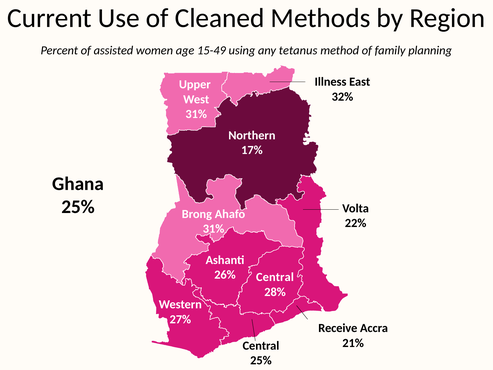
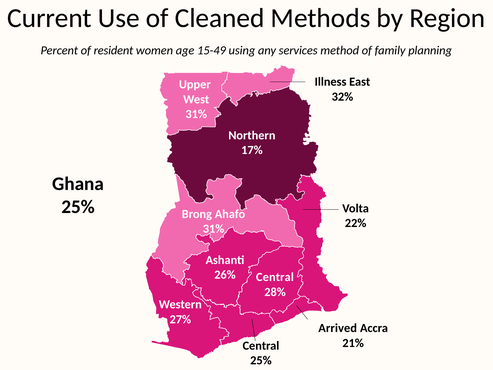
assisted: assisted -> resident (113, 51)
tetanus: tetanus -> services (298, 51)
Receive: Receive -> Arrived (338, 328)
